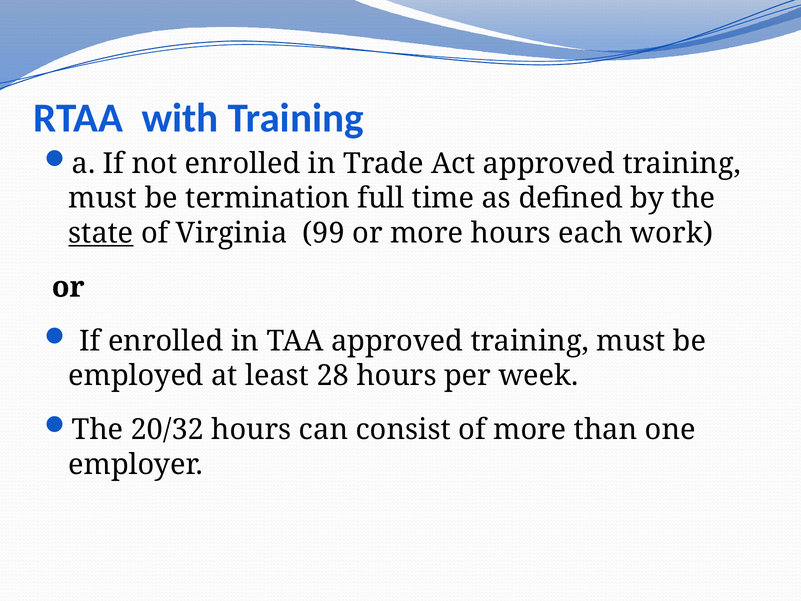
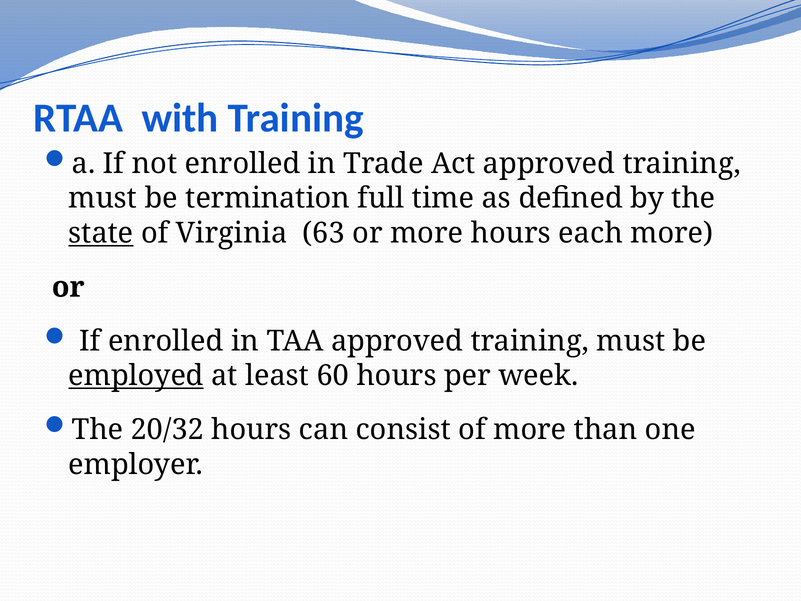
99: 99 -> 63 (324, 233)
each work: work -> more (672, 233)
employed underline: none -> present (136, 376)
28: 28 -> 60 (333, 376)
